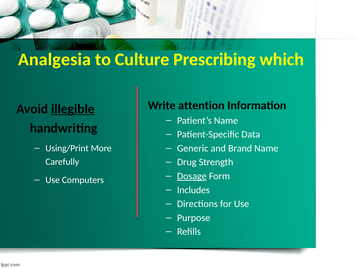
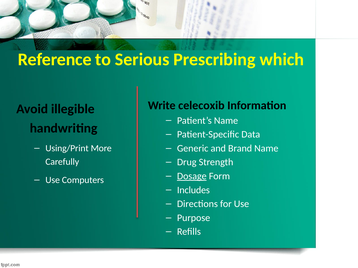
Analgesia: Analgesia -> Reference (55, 60)
Culture: Culture -> Serious (142, 60)
attention: attention -> celecoxib (201, 106)
illegible underline: present -> none (73, 109)
